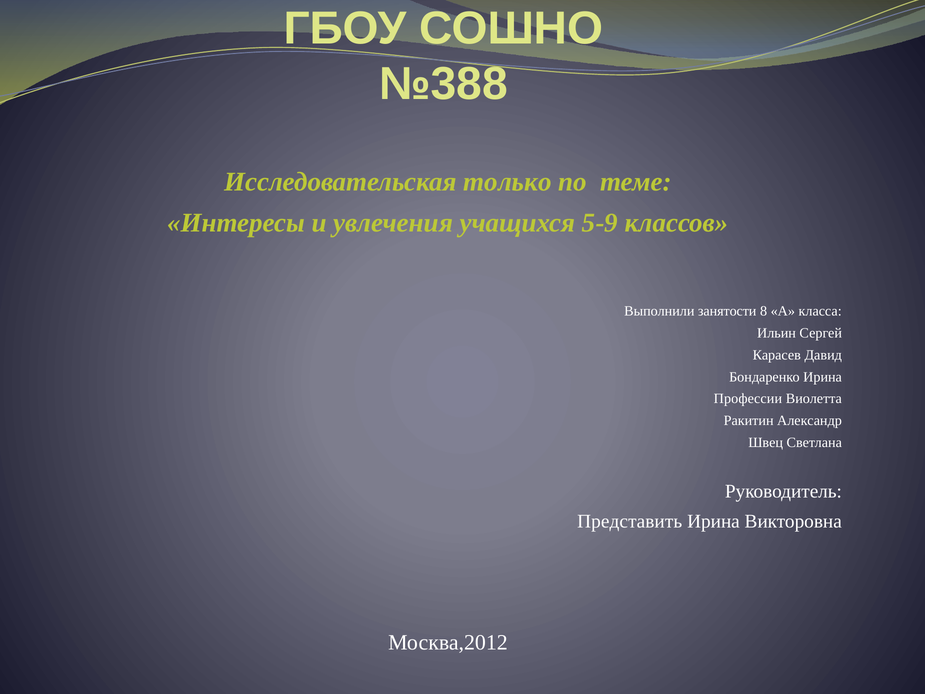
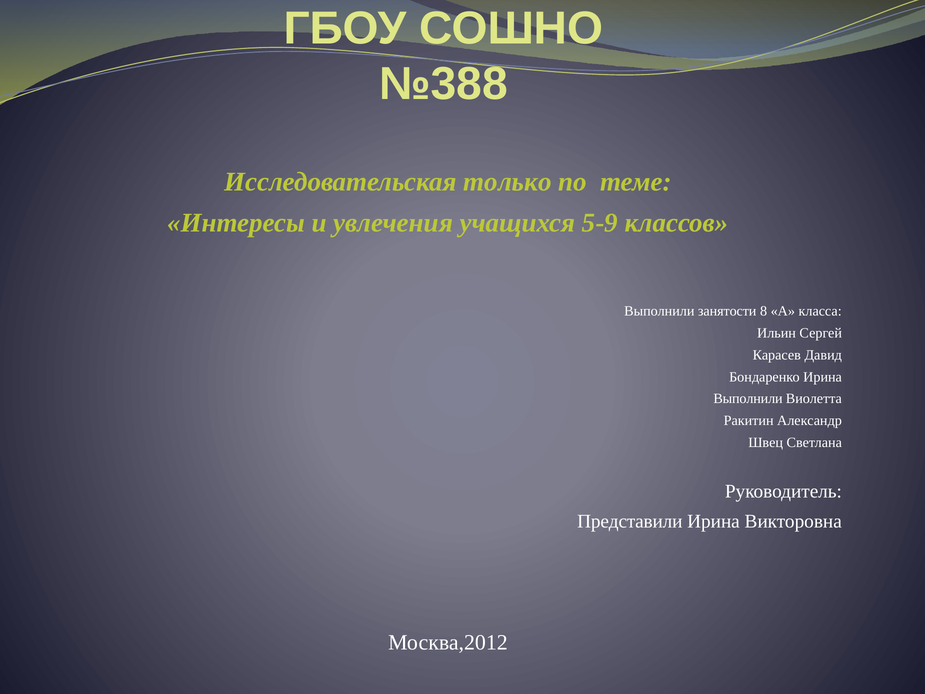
Профессии: Профессии -> Выполнили (748, 399)
Представить: Представить -> Представили (630, 521)
